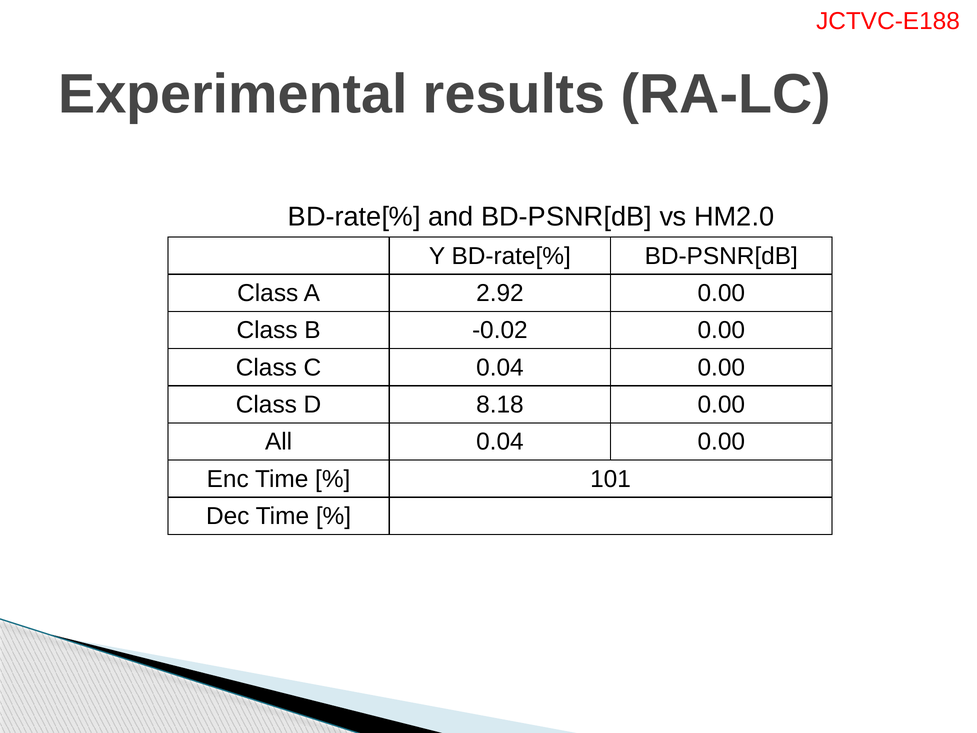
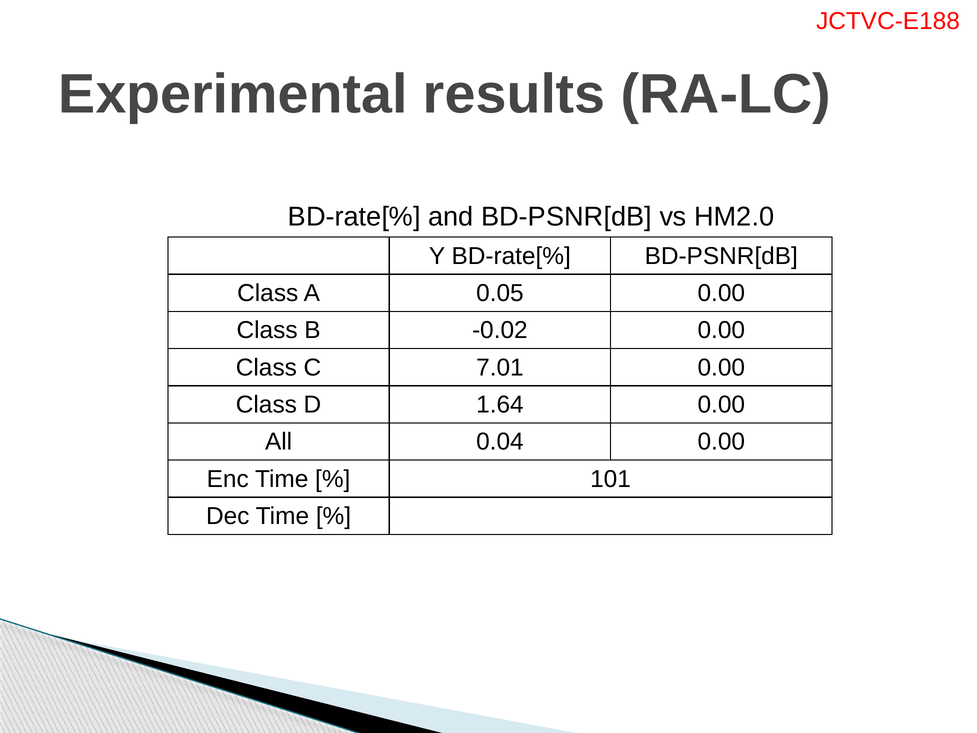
2.92: 2.92 -> 0.05 (500, 293)
C 0.04: 0.04 -> 7.01 (500, 367)
8.18: 8.18 -> 1.64 (500, 405)
